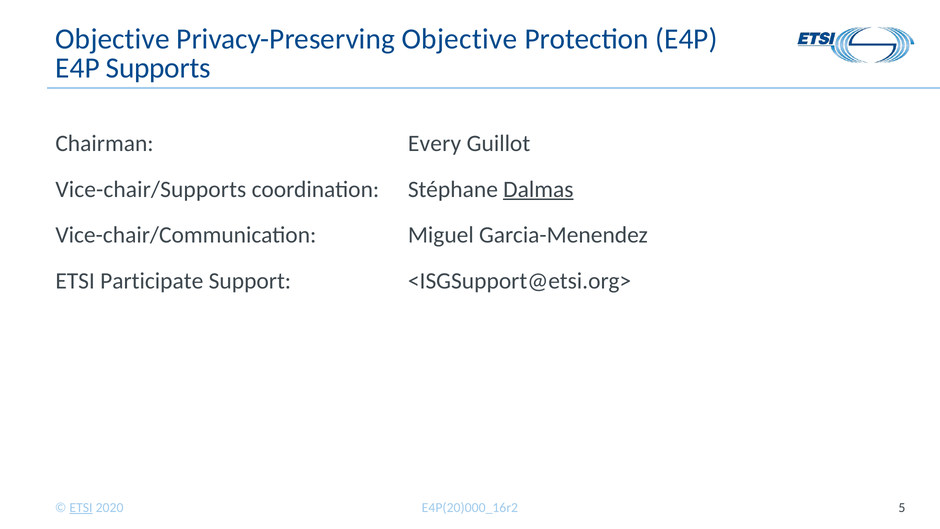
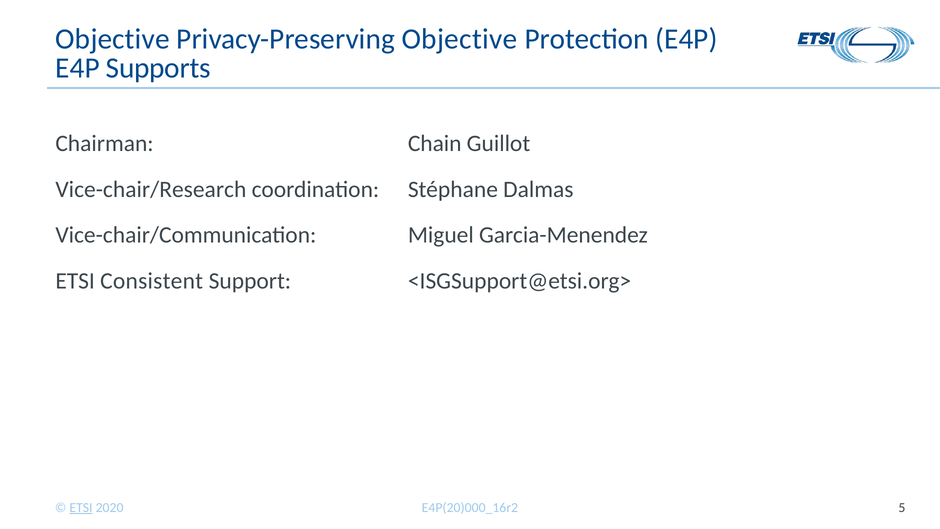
Every: Every -> Chain (435, 143)
Vice-chair/Supports: Vice-chair/Supports -> Vice-chair/Research (151, 189)
Dalmas underline: present -> none (538, 189)
Participate: Participate -> Consistent (152, 281)
